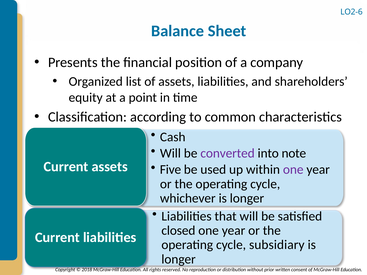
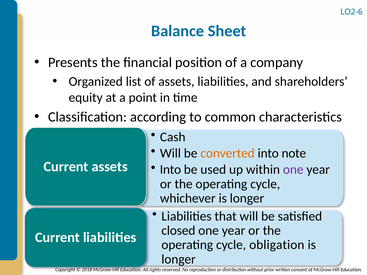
converted colour: purple -> orange (228, 153)
Five: Five -> Into (170, 170)
subsidiary: subsidiary -> obligation (277, 245)
